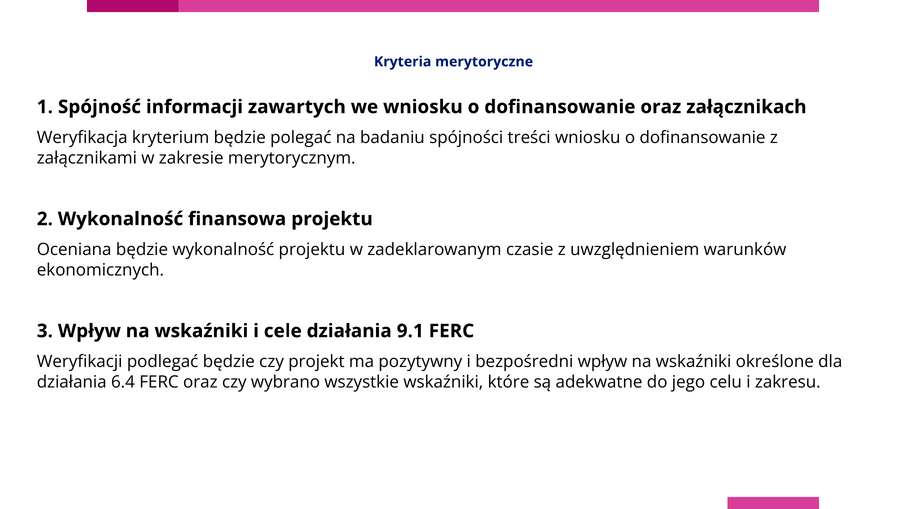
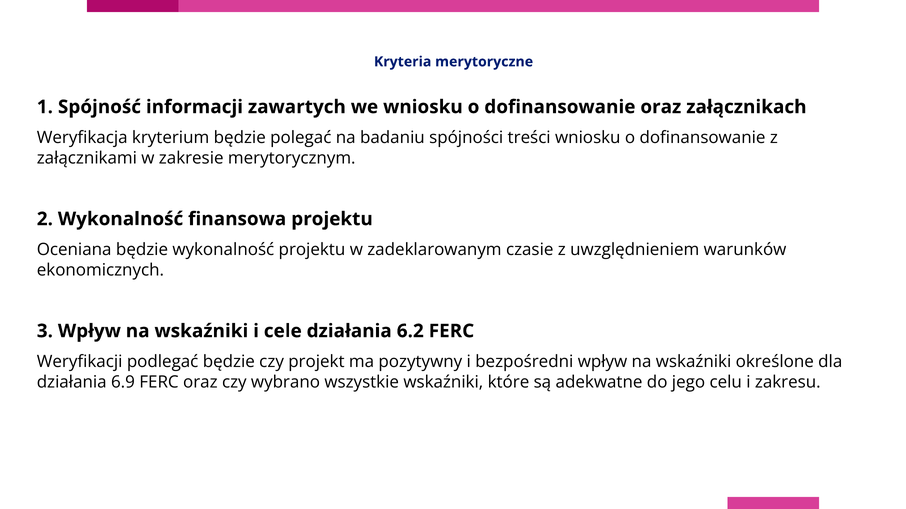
9.1: 9.1 -> 6.2 (410, 331)
6.4: 6.4 -> 6.9 (123, 383)
